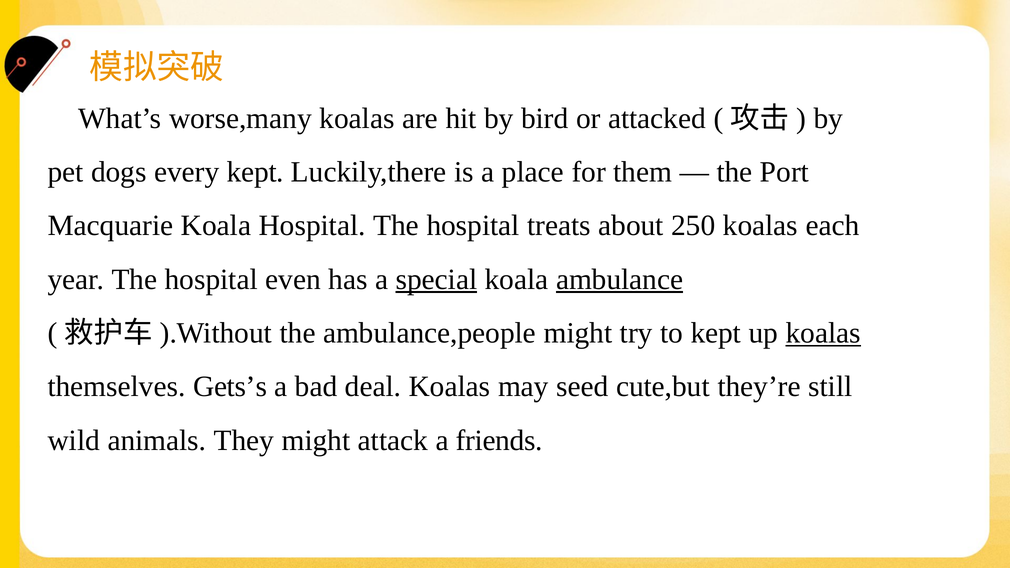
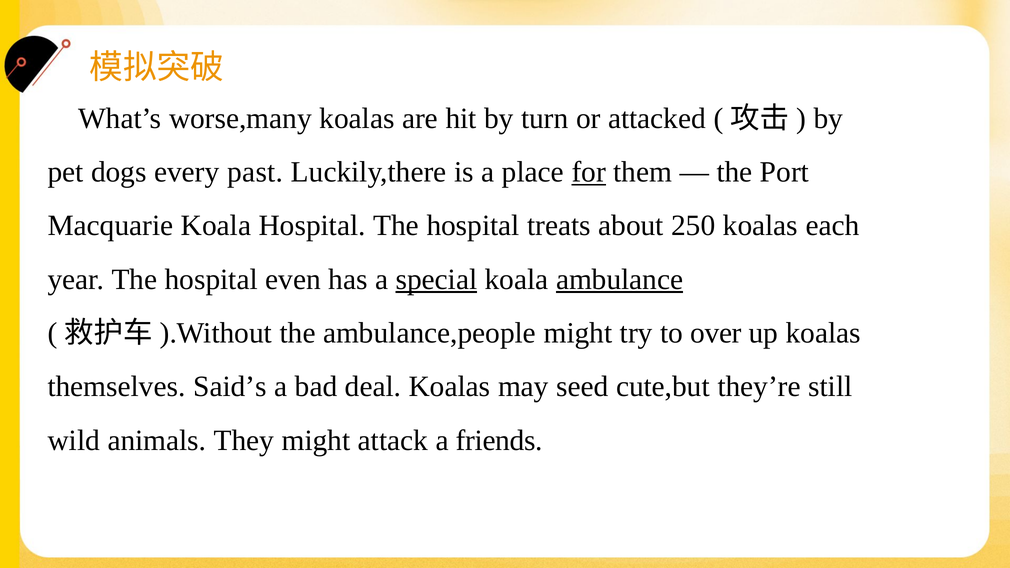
bird: bird -> turn (545, 119)
every kept: kept -> past (255, 172)
for underline: none -> present (589, 172)
to kept: kept -> over (716, 333)
koalas underline: present -> none (823, 333)
Gets’s: Gets’s -> Said’s (230, 387)
